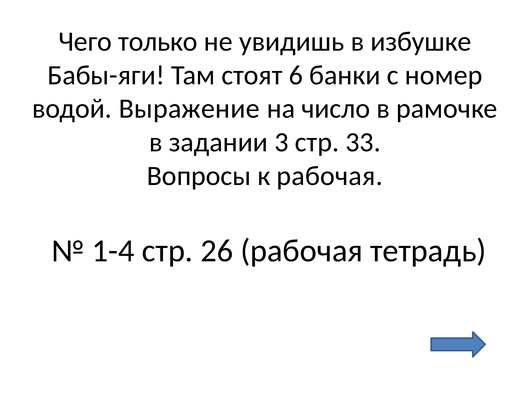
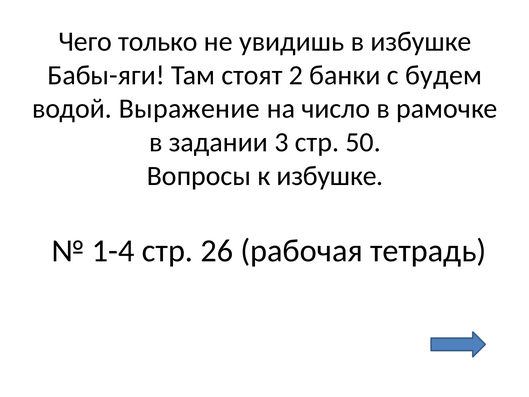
6: 6 -> 2 (296, 75)
номер: номер -> будем (444, 75)
33: 33 -> 50 (363, 142)
к рабочая: рабочая -> избушке (330, 176)
